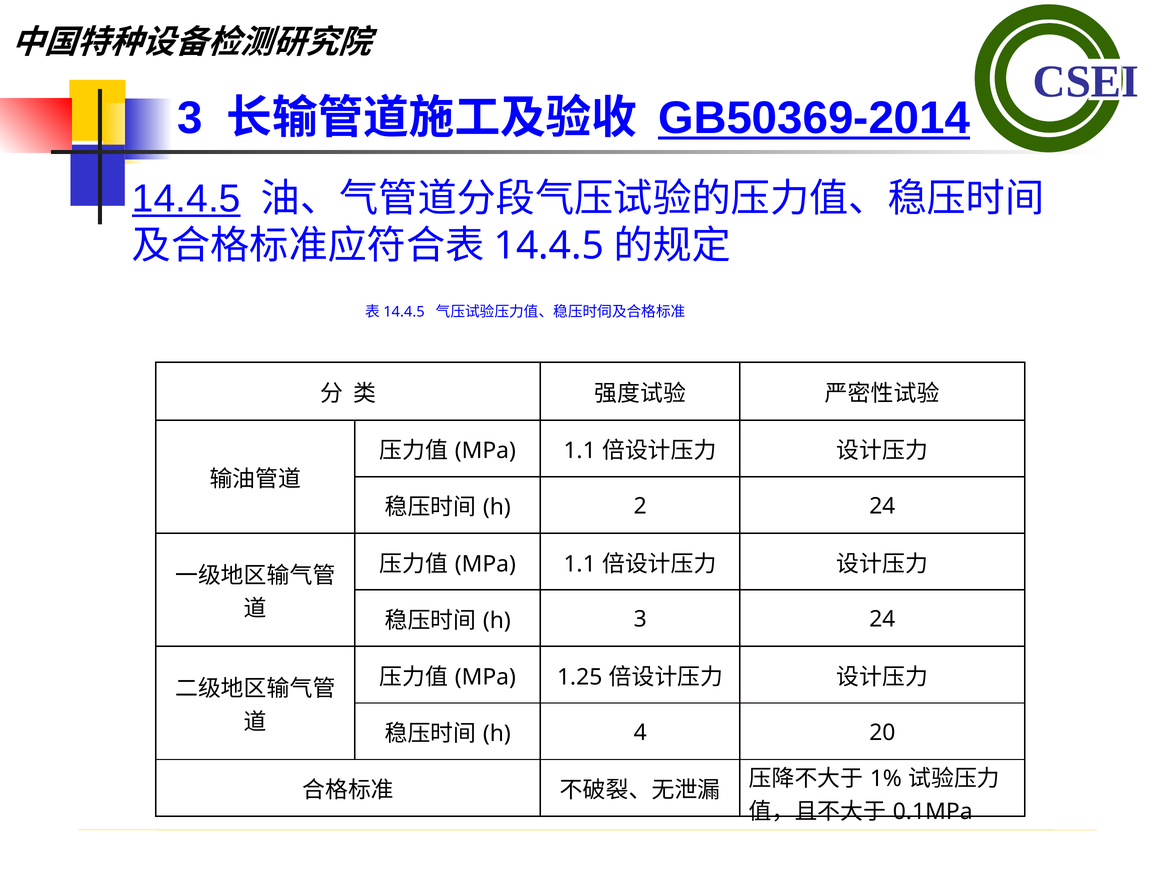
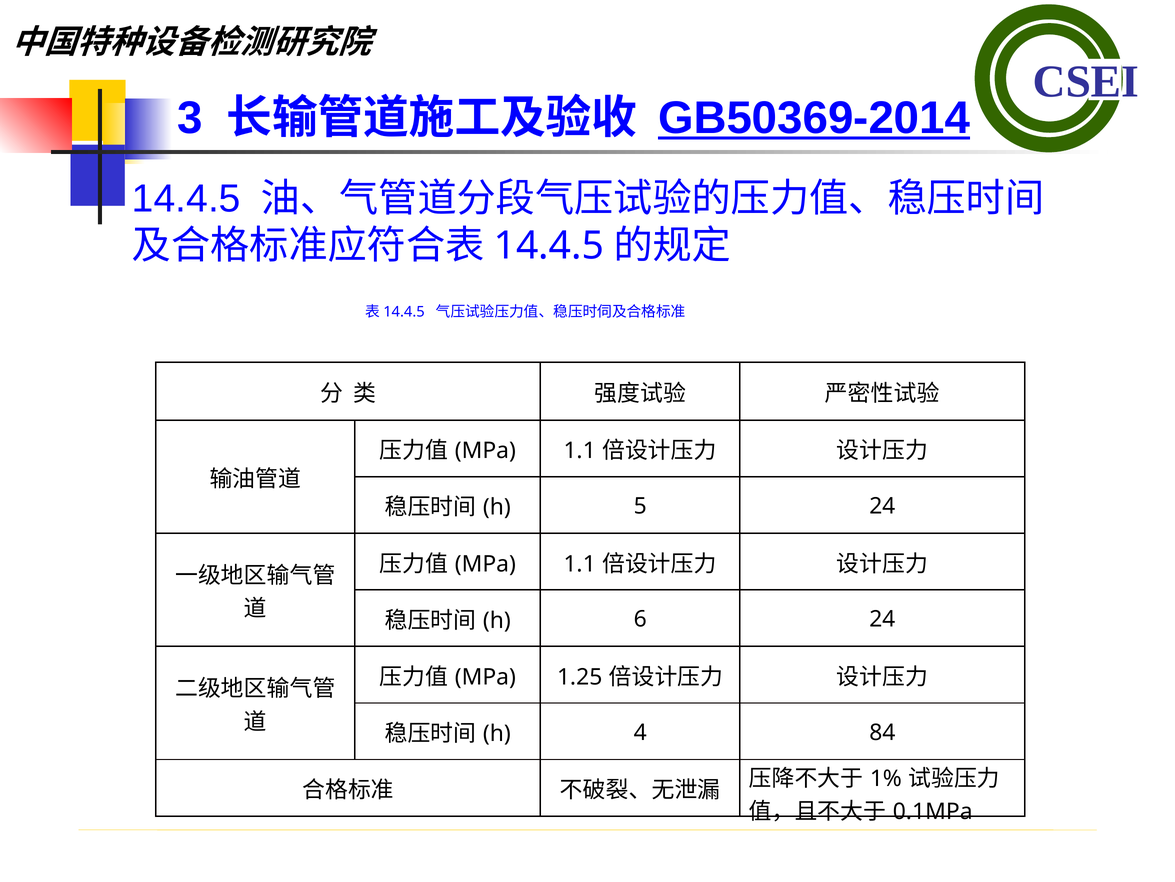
14.4.5 underline: present -> none (186, 199)
2: 2 -> 5 (640, 506)
3: 3 -> 6 (640, 619)
20: 20 -> 84 (882, 732)
